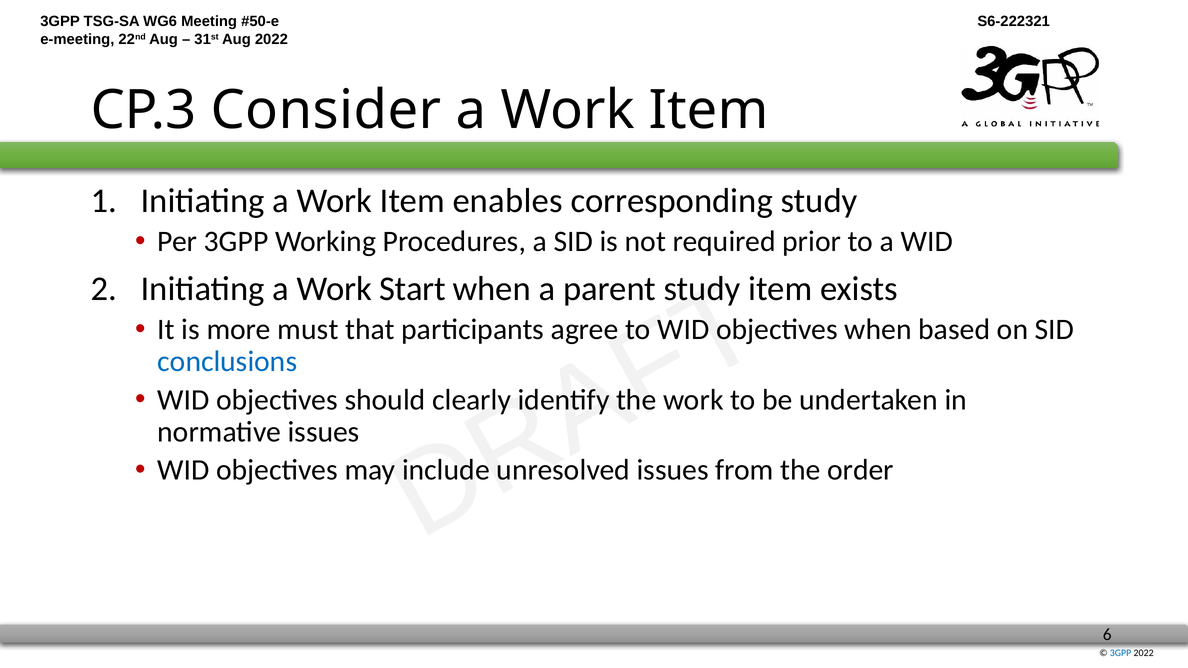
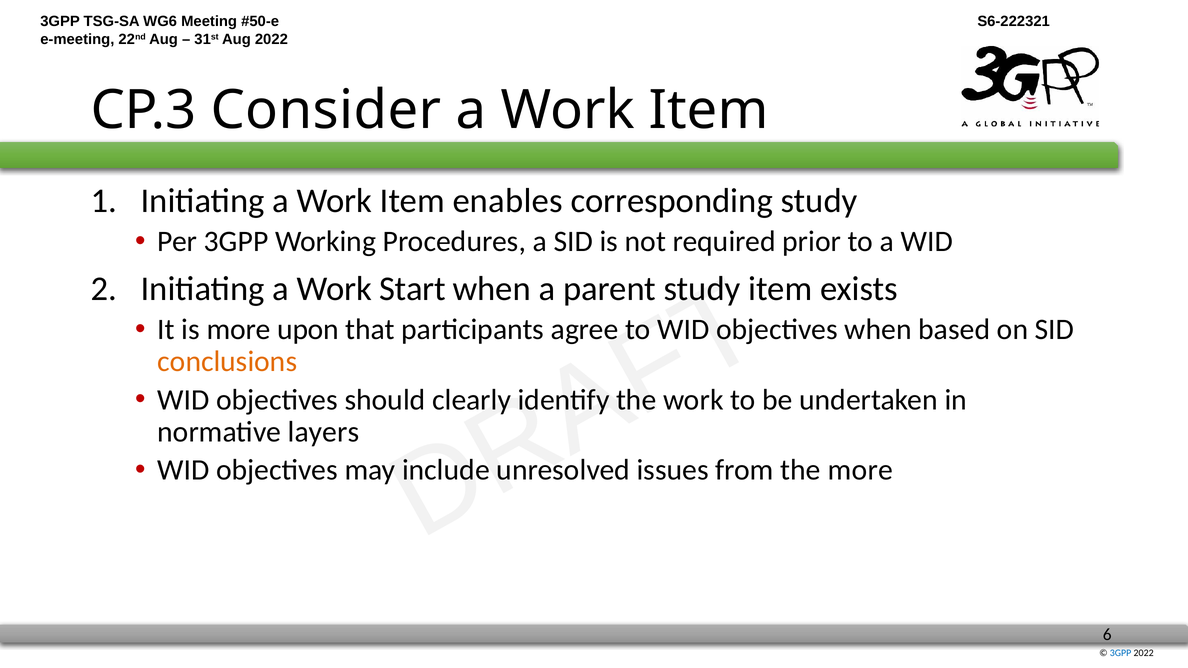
must: must -> upon (308, 330)
conclusions colour: blue -> orange (227, 362)
normative issues: issues -> layers (324, 432)
the order: order -> more (860, 470)
